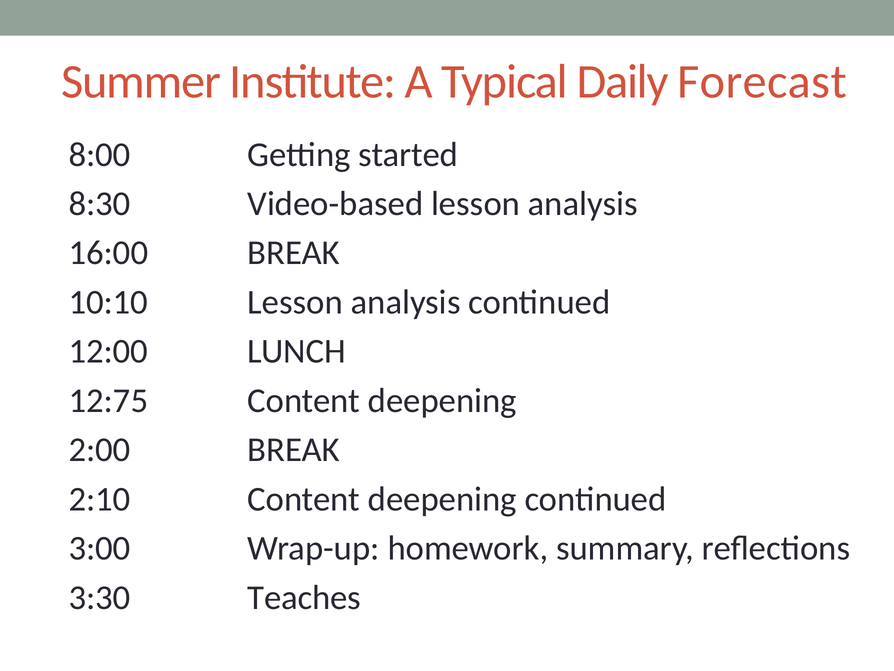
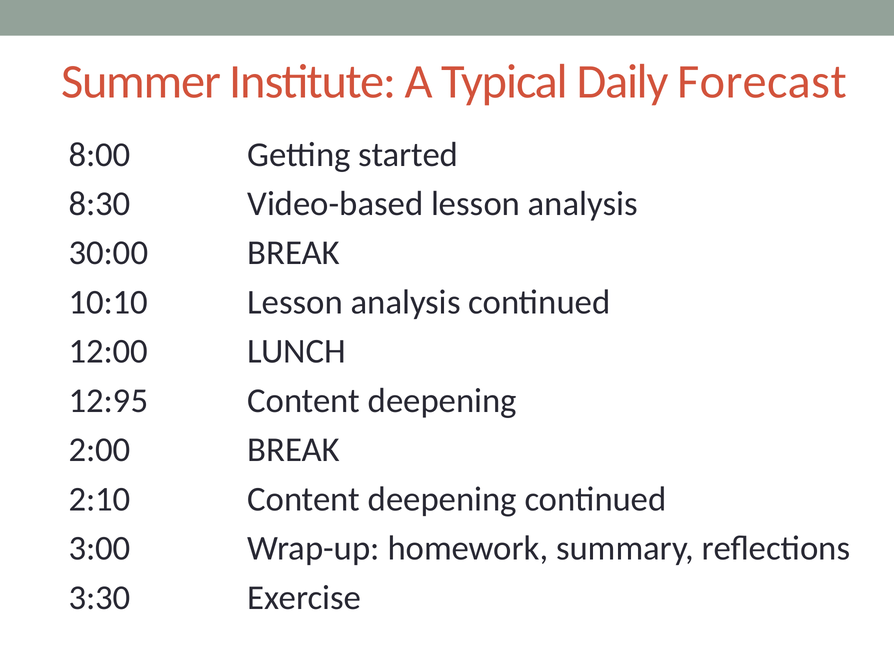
16:00: 16:00 -> 30:00 (108, 253)
12:75: 12:75 -> 12:95 (108, 400)
Teaches: Teaches -> Exercise (304, 597)
